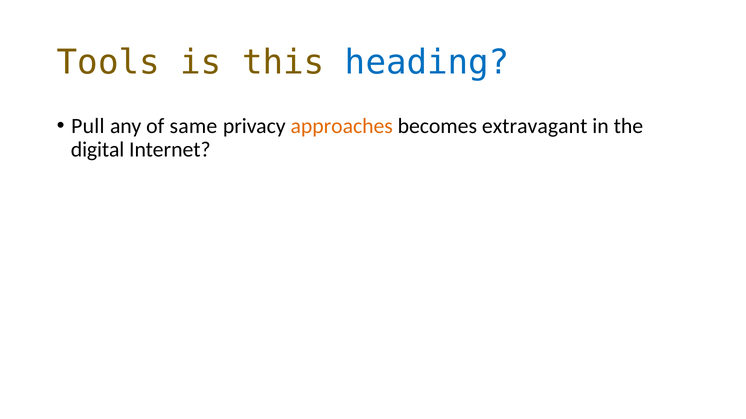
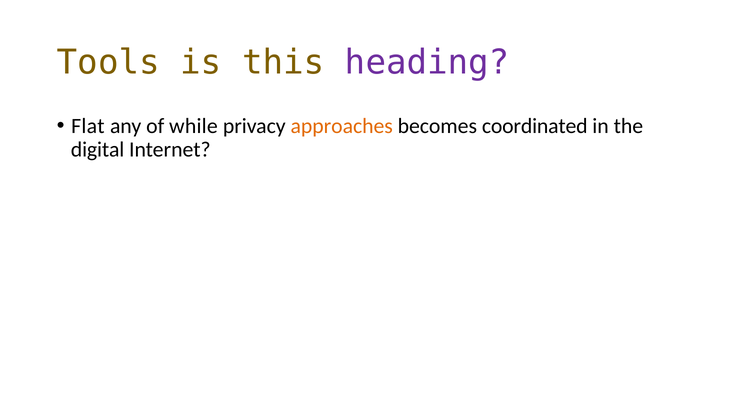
heading colour: blue -> purple (427, 63)
Pull: Pull -> Flat (88, 126)
same: same -> while (193, 126)
extravagant: extravagant -> coordinated (535, 126)
